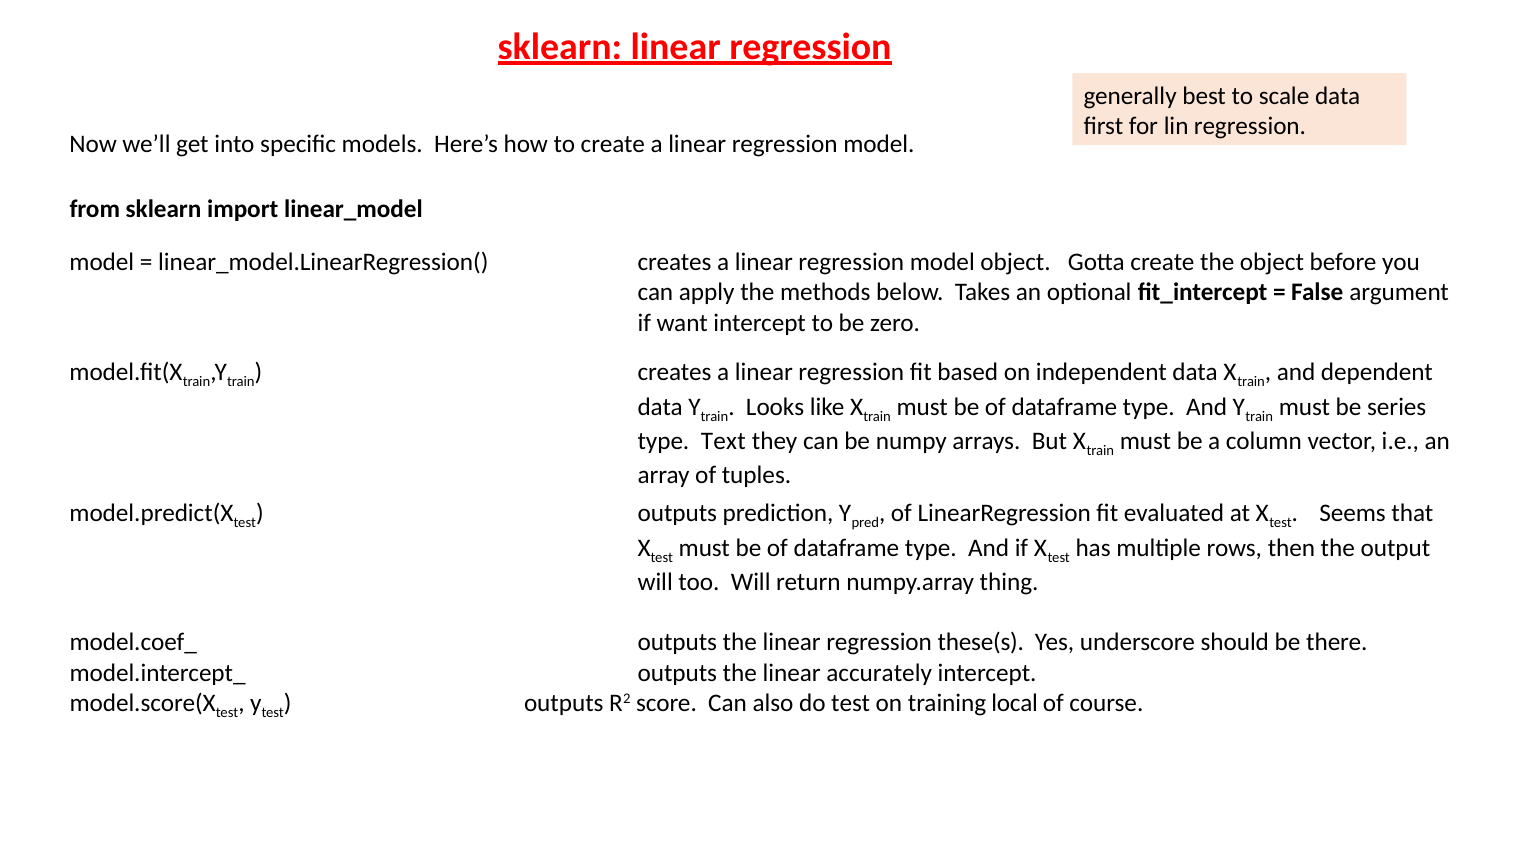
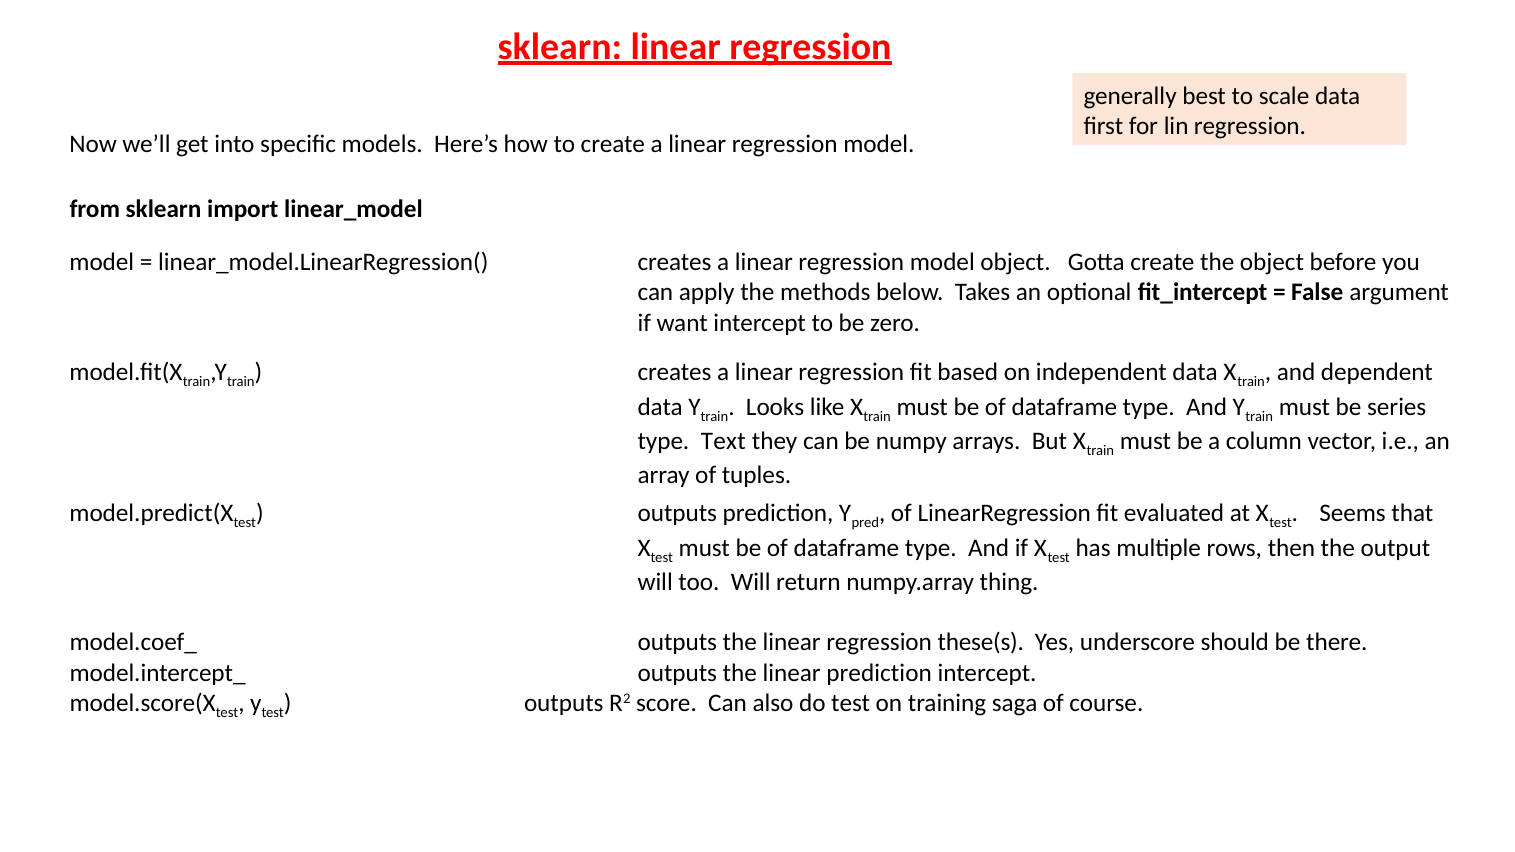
linear accurately: accurately -> prediction (879, 673)
local: local -> saga (1015, 703)
